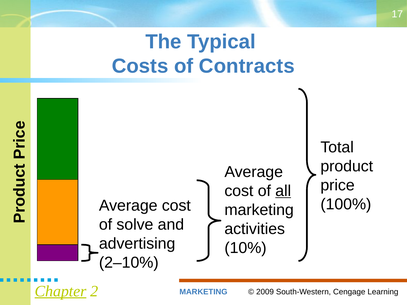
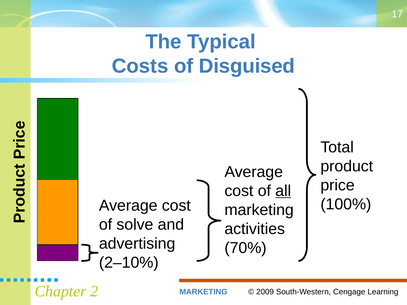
Contracts: Contracts -> Disguised (247, 66)
10%: 10% -> 70% (246, 248)
Chapter underline: present -> none (60, 291)
